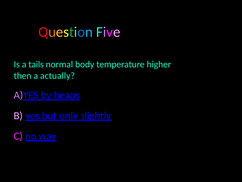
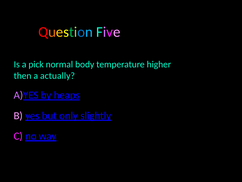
tails: tails -> pick (36, 64)
